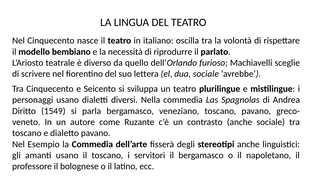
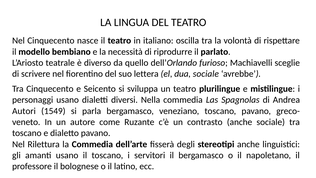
Diritto: Diritto -> Autori (24, 111)
Esempio: Esempio -> Rilettura (44, 144)
